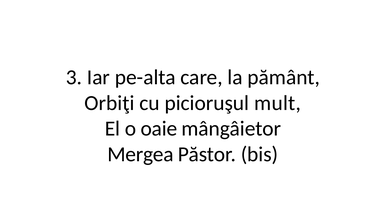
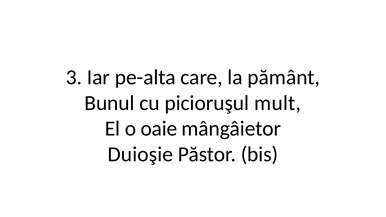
Orbiţi: Orbiţi -> Bunul (110, 103)
Mergea: Mergea -> Duioşie (140, 154)
